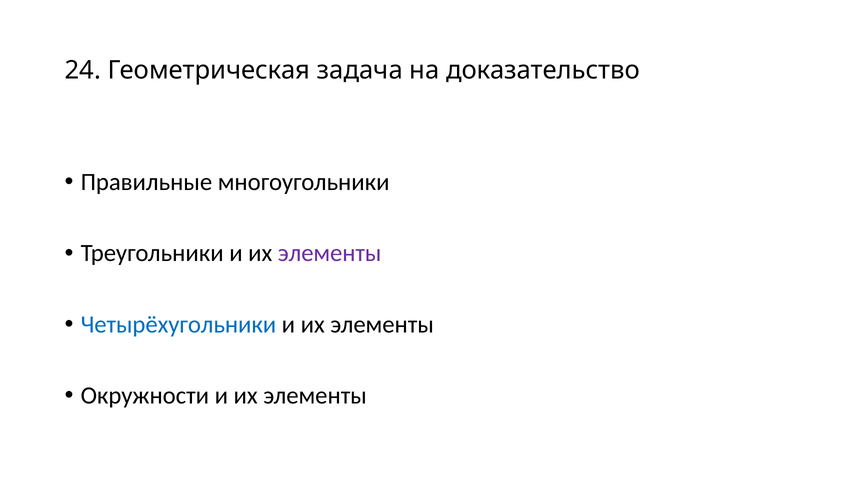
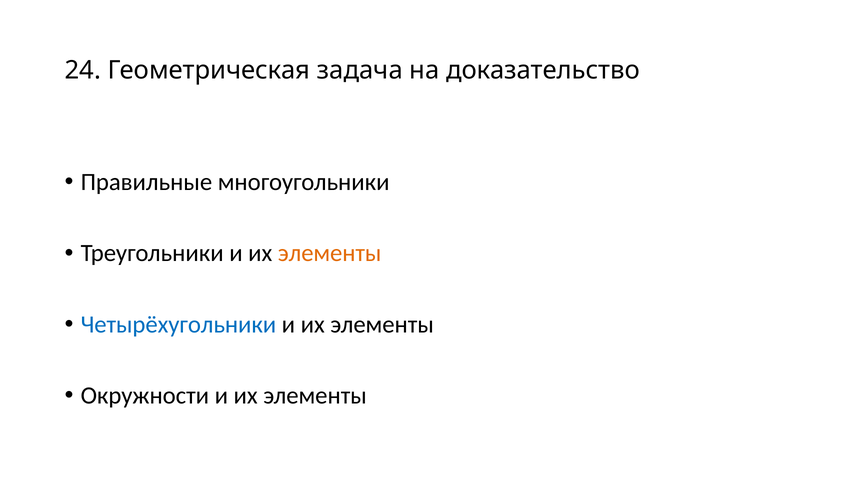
элементы colour: purple -> orange (330, 253)
